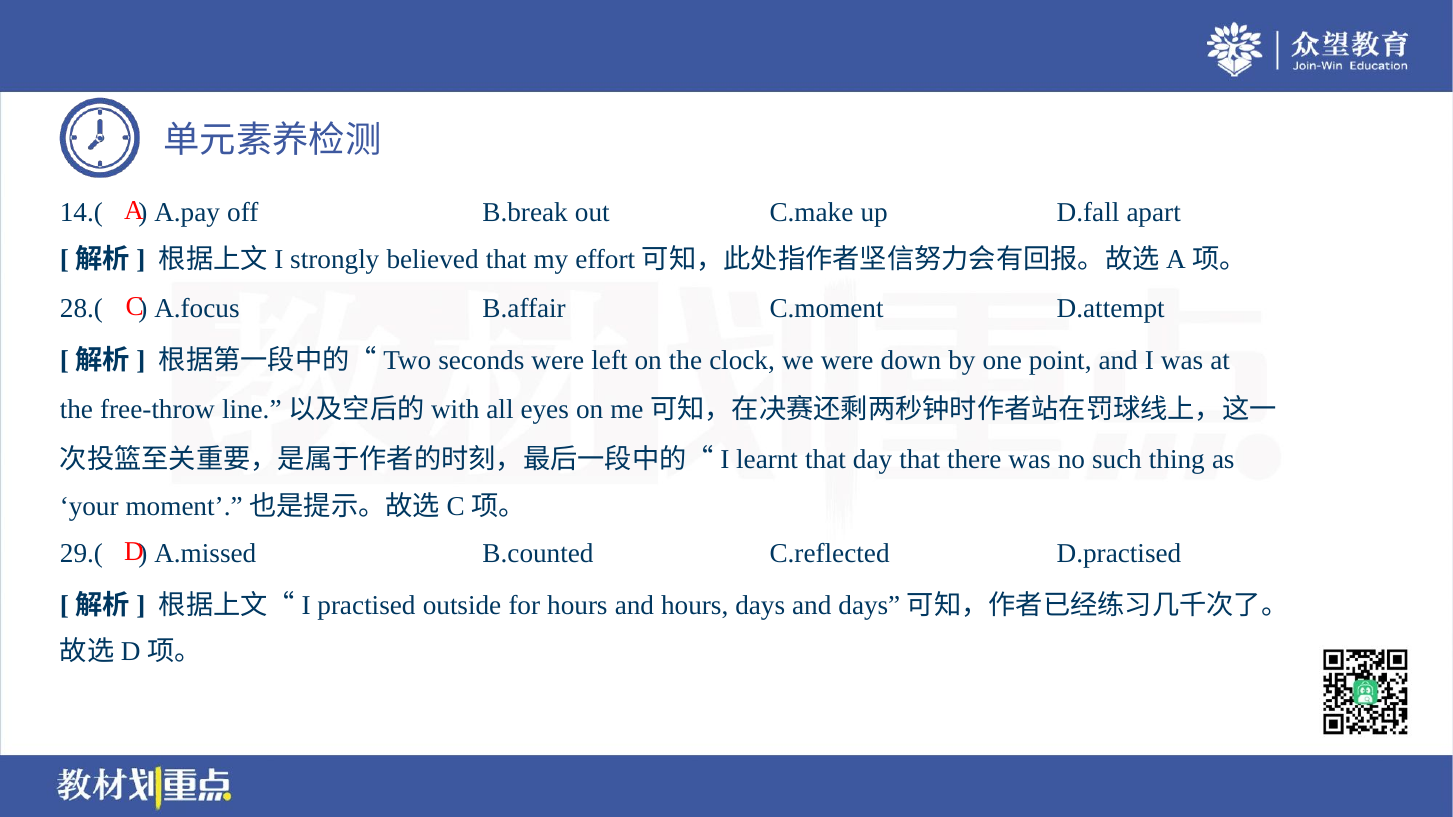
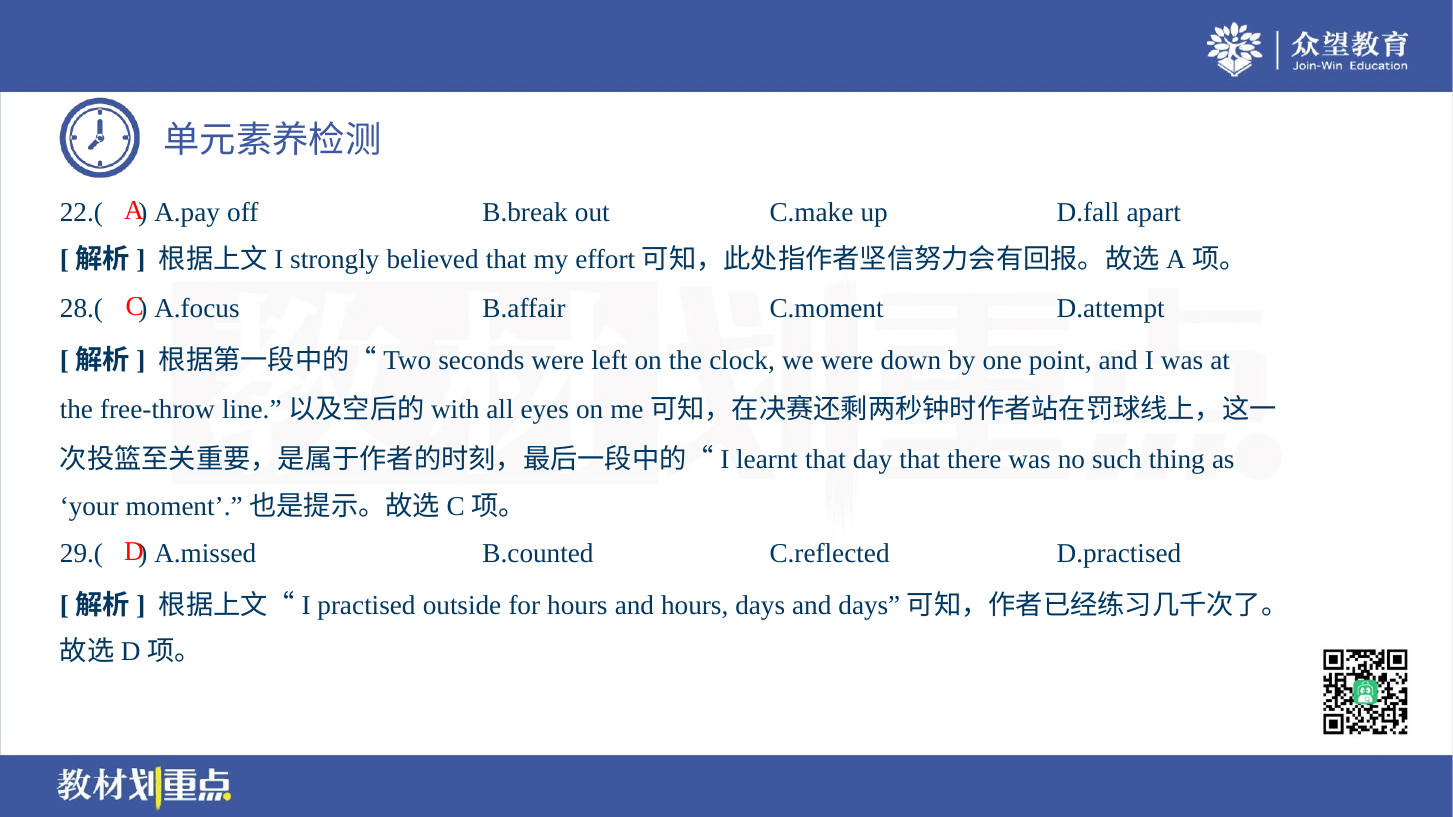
14.(: 14.( -> 22.( (81, 212)
